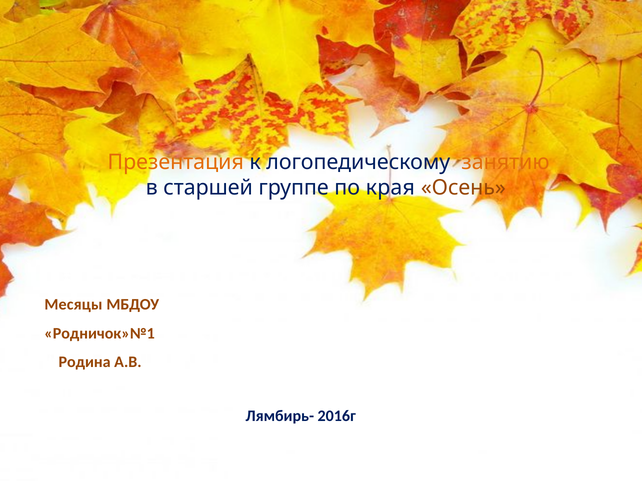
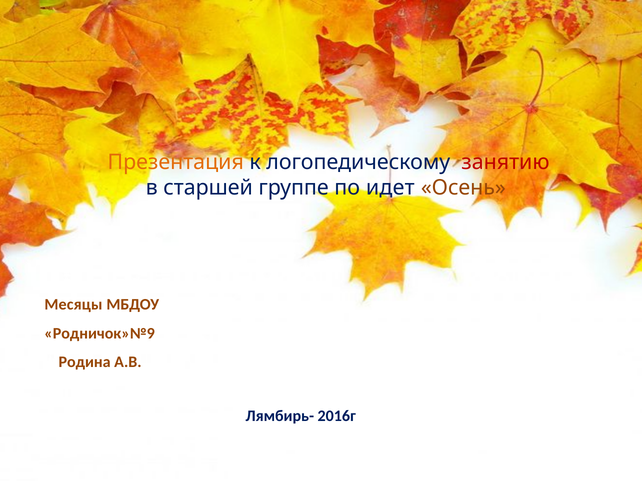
занятию colour: orange -> red (505, 162)
края: края -> идет (390, 188)
Родничок»№1: Родничок»№1 -> Родничок»№9 (99, 334)
